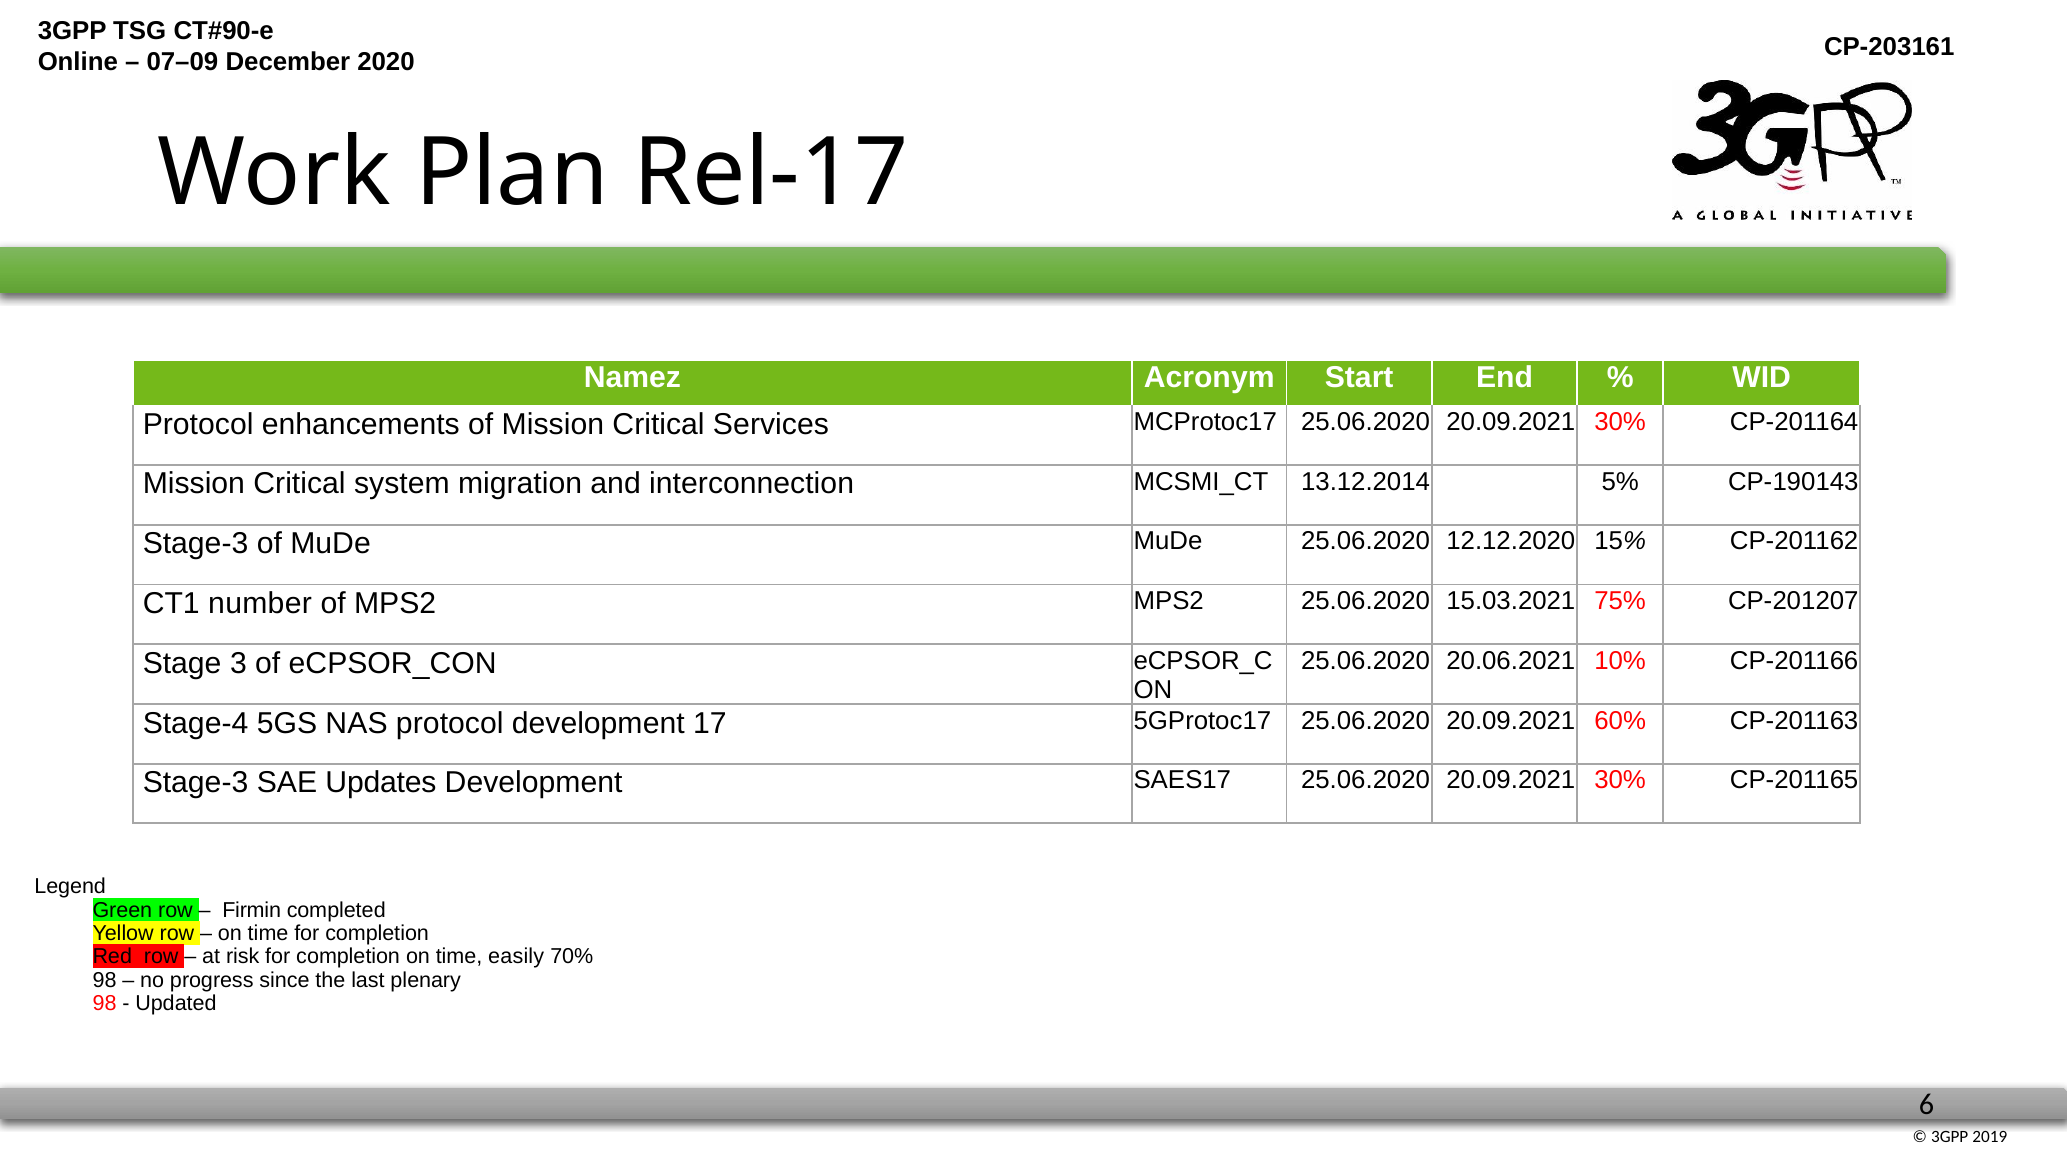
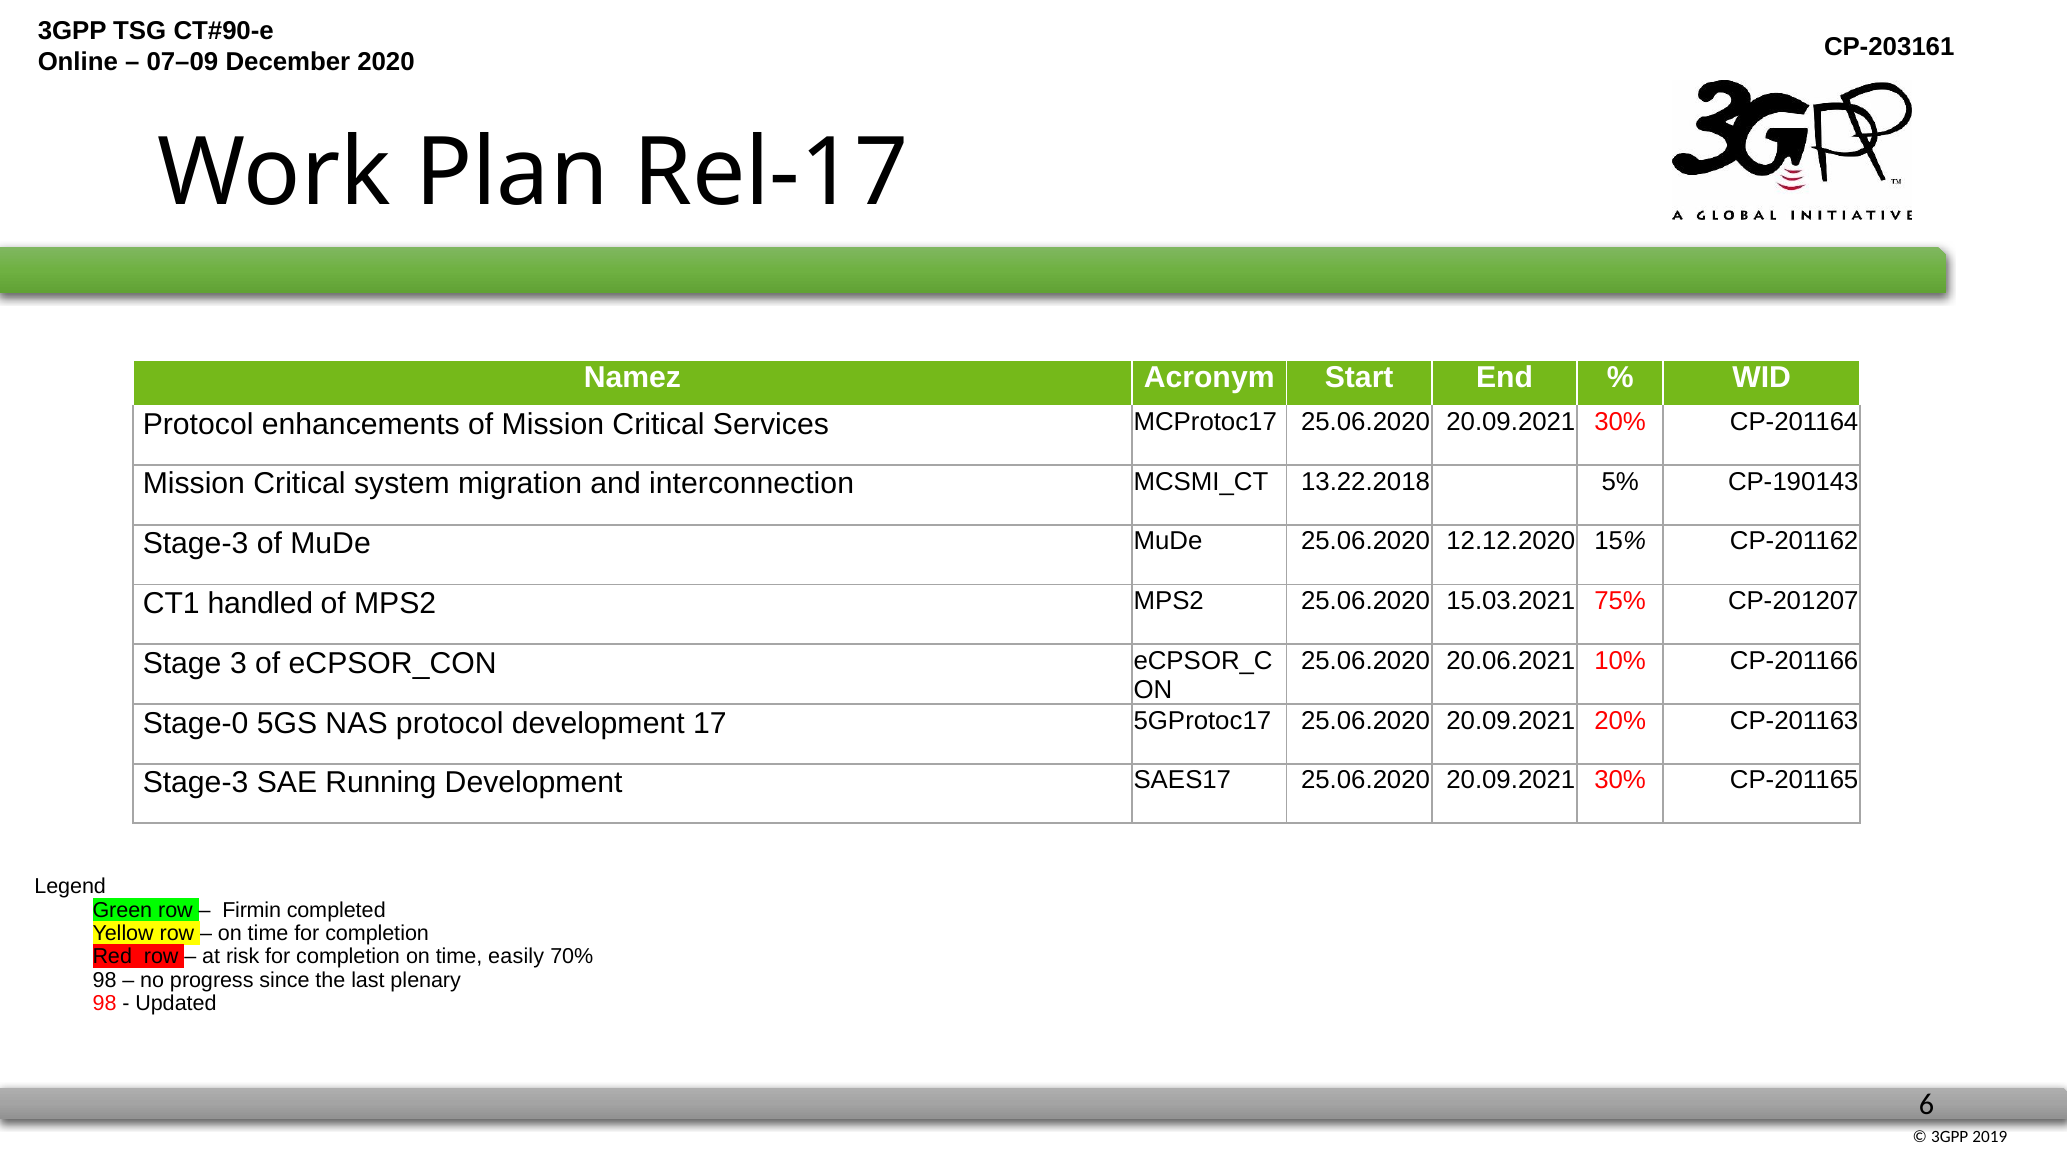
13.12.2014: 13.12.2014 -> 13.22.2018 (1366, 481)
number: number -> handled (260, 603)
Stage-4: Stage-4 -> Stage-0 (196, 723)
60%: 60% -> 20% (1620, 720)
Updates: Updates -> Running (381, 783)
